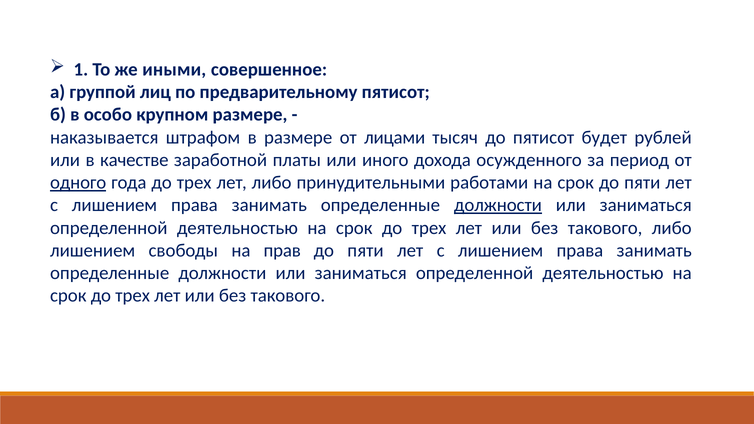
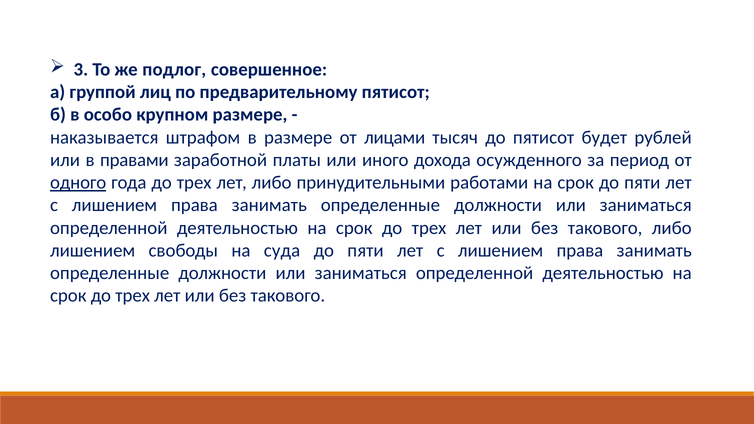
1: 1 -> 3 (81, 70)
иными: иными -> подлог (174, 70)
качестве: качестве -> правами (134, 160)
должности underline: present -> none (498, 205)
прав: прав -> суда (282, 250)
